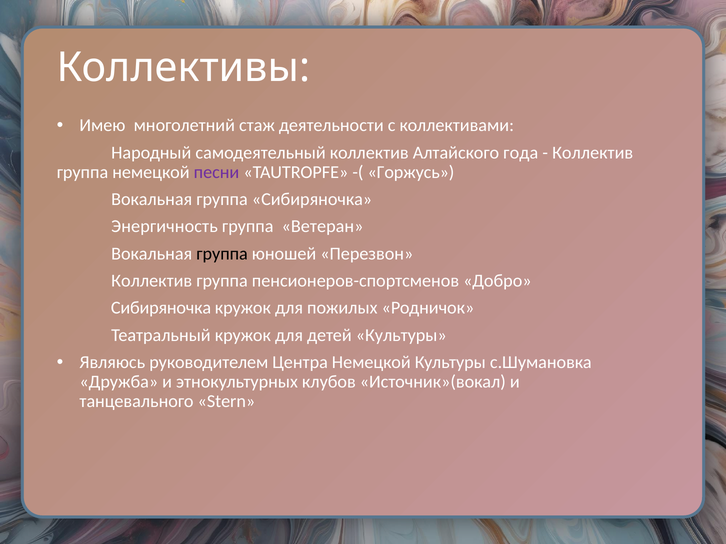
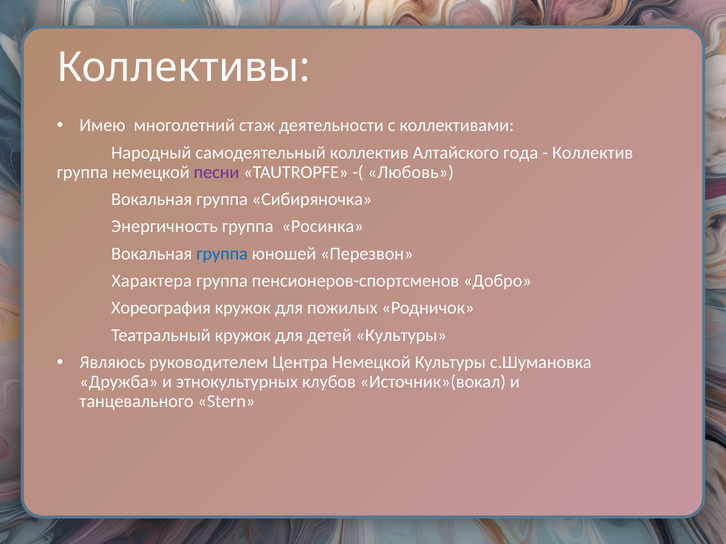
Горжусь: Горжусь -> Любовь (411, 172)
Ветеран: Ветеран -> Росинка (323, 227)
группа colour: black -> blue (222, 254)
Коллектив: Коллектив -> Характера (152, 281)
Сибиряночка: Сибиряночка -> Хореография (161, 308)
